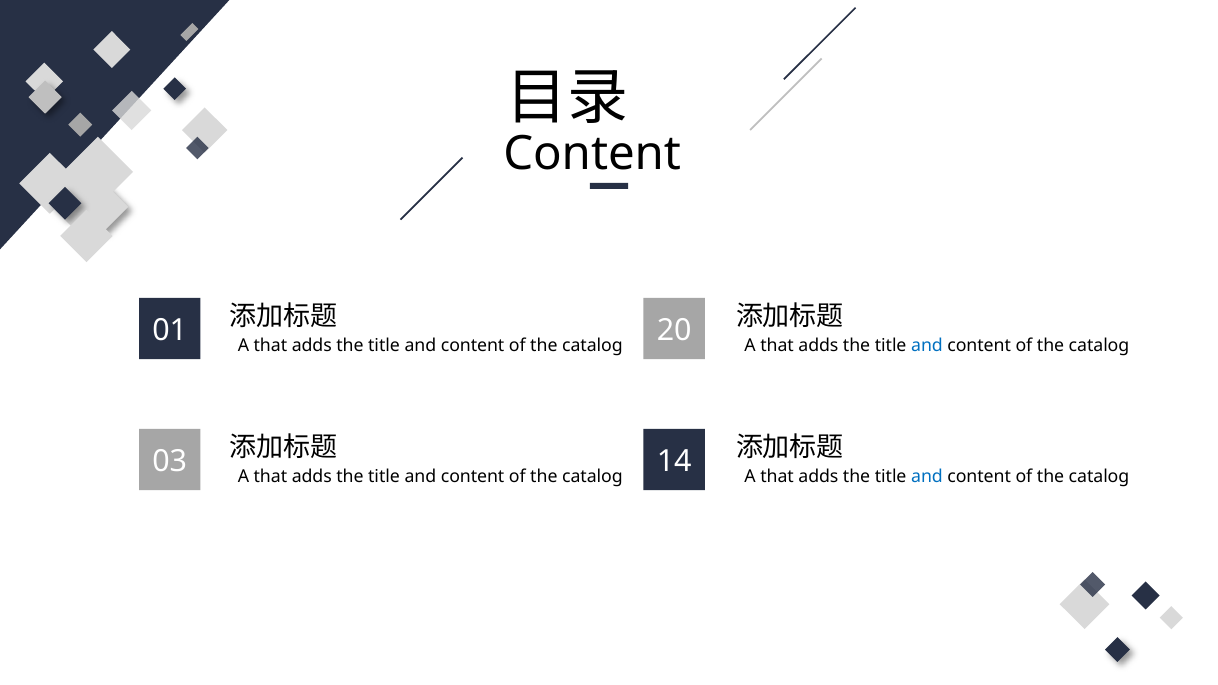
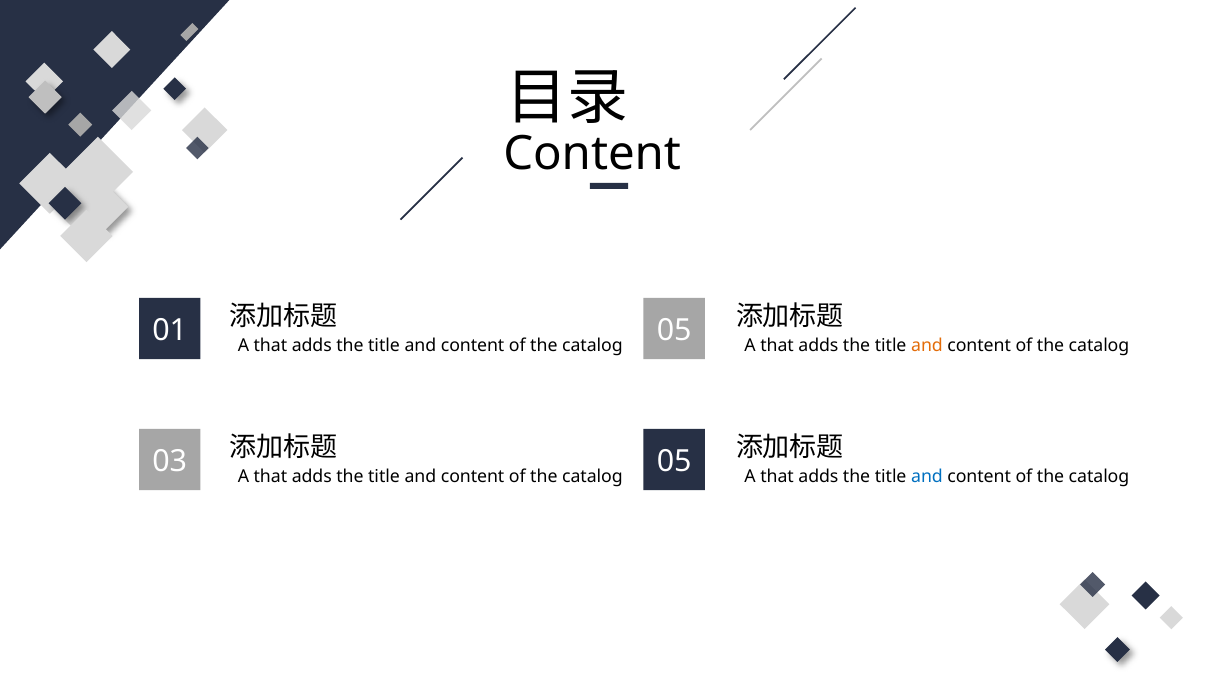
20: 20 -> 05 (674, 331)
and colour: blue -> orange (927, 346)
14: 14 -> 05 (674, 462)
